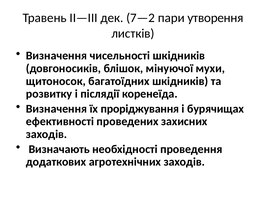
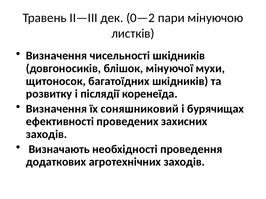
7—2: 7—2 -> 0—2 (141, 18)
утворення: утворення -> мінуючою (215, 18)
проріджування: проріджування -> соняшниковий (140, 109)
